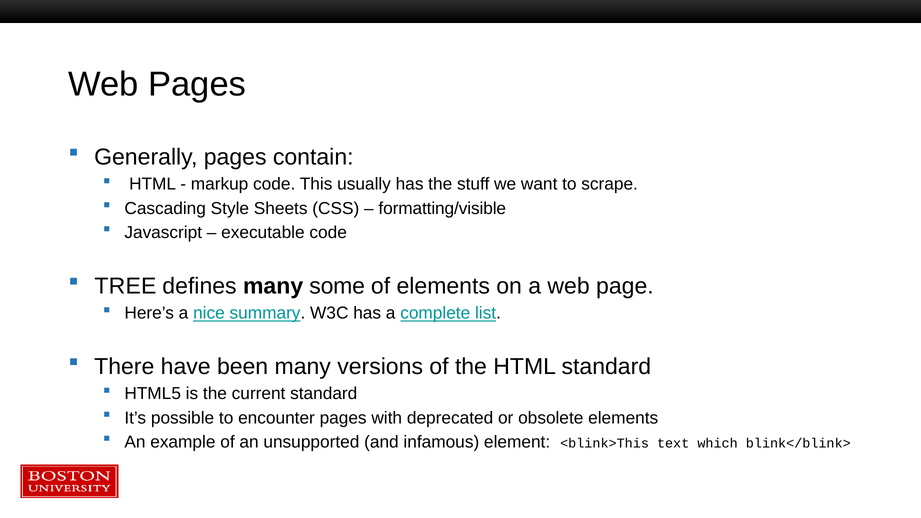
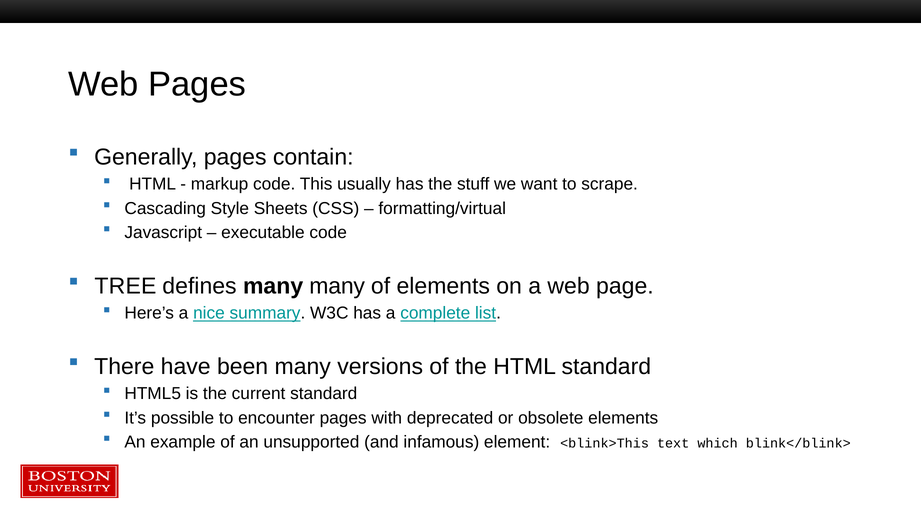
formatting/visible: formatting/visible -> formatting/virtual (442, 208)
many some: some -> many (337, 286)
